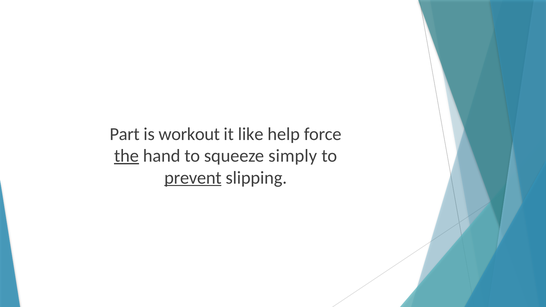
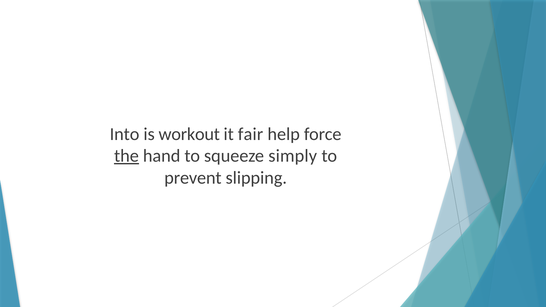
Part: Part -> Into (125, 134)
like: like -> fair (251, 134)
prevent underline: present -> none (193, 178)
